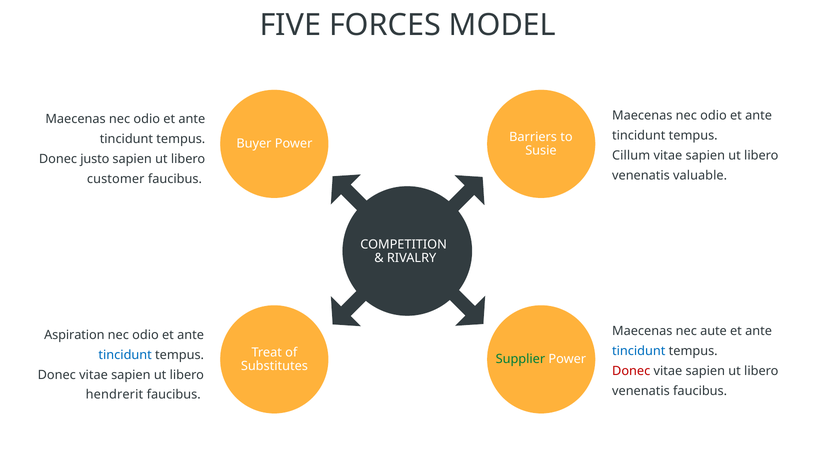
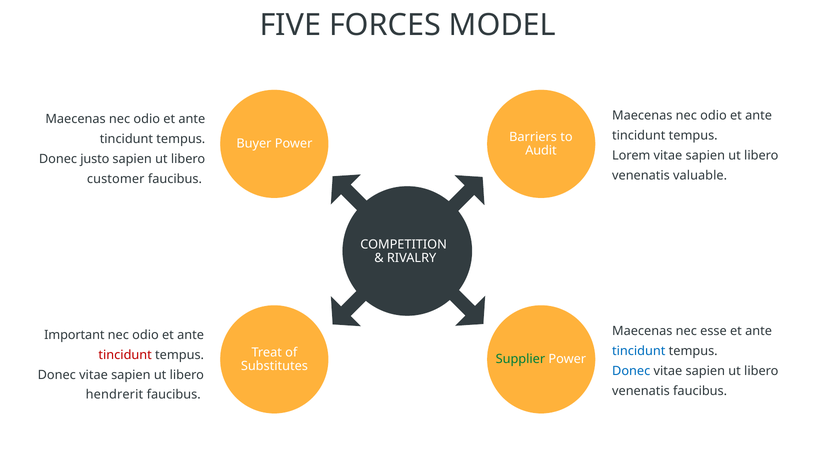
Susie: Susie -> Audit (541, 151)
Cillum: Cillum -> Lorem (631, 156)
aute: aute -> esse (713, 331)
Aspiration: Aspiration -> Important (74, 335)
tincidunt colour: blue -> red (125, 355)
Donec colour: red -> blue (631, 371)
